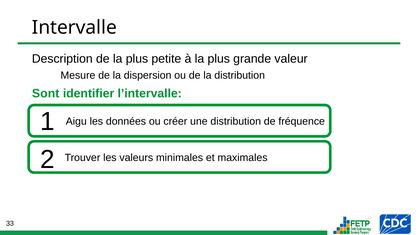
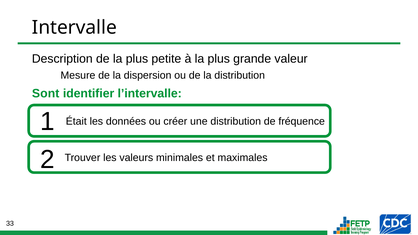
Aigu: Aigu -> Était (76, 121)
